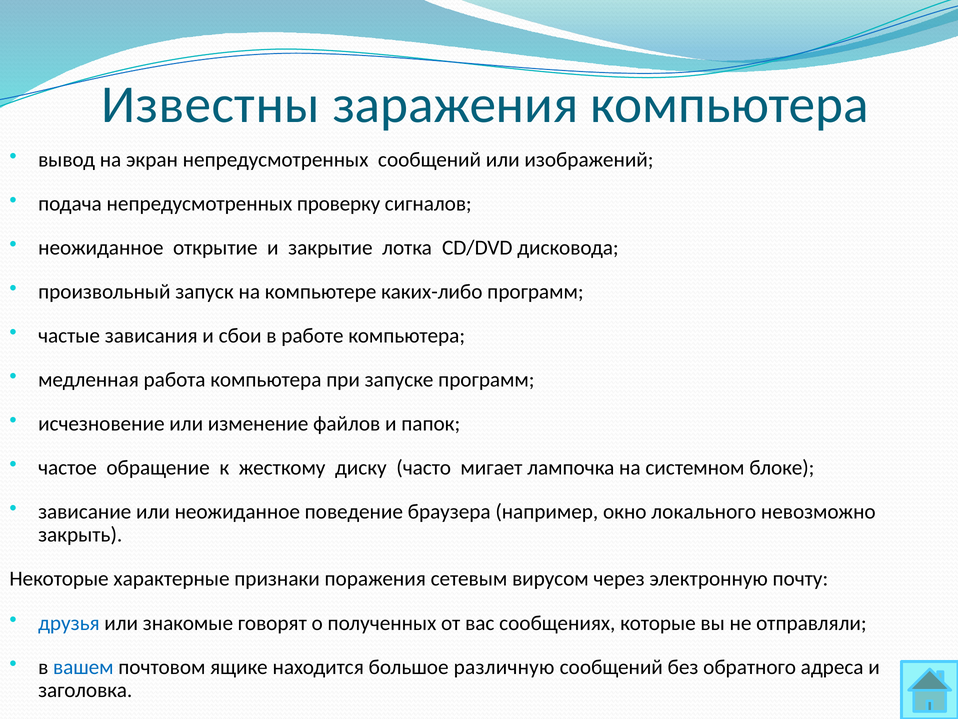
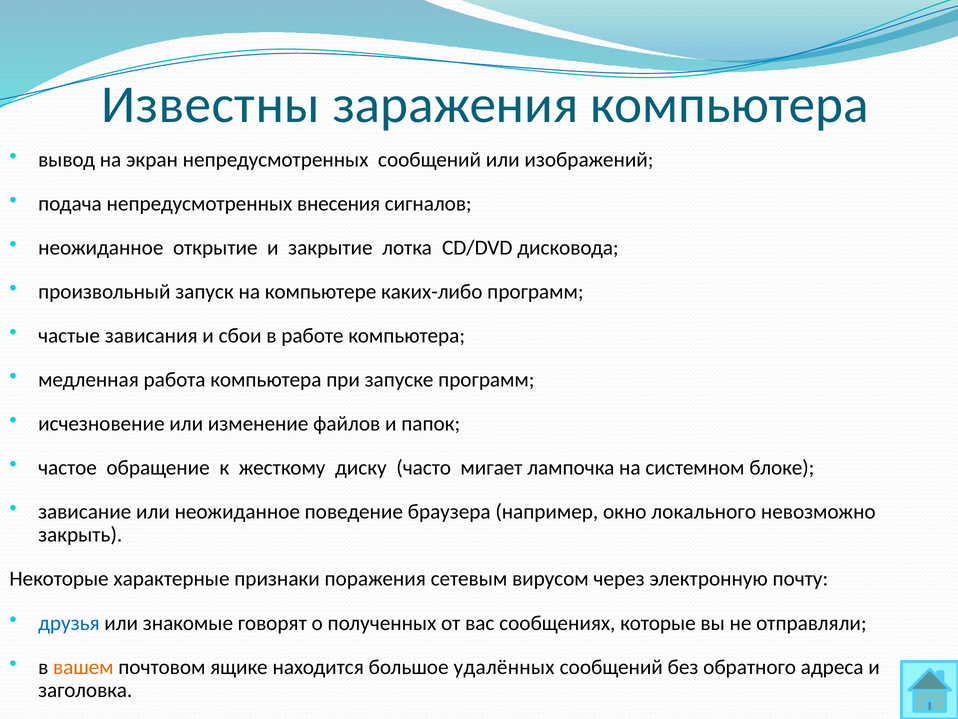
проверку: проверку -> внесения (339, 203)
вашем colour: blue -> orange (83, 667)
различную: различную -> удалённых (504, 667)
